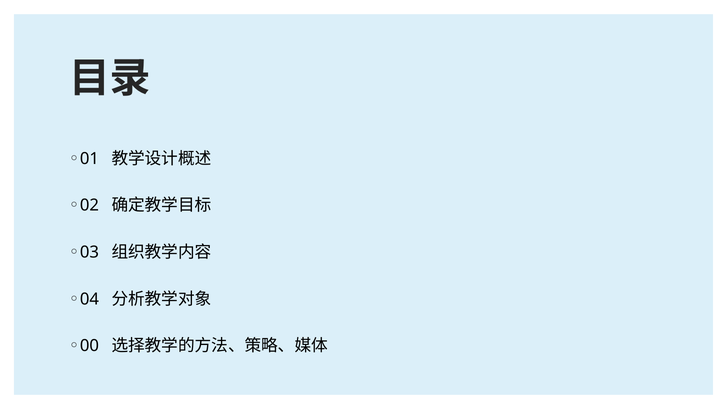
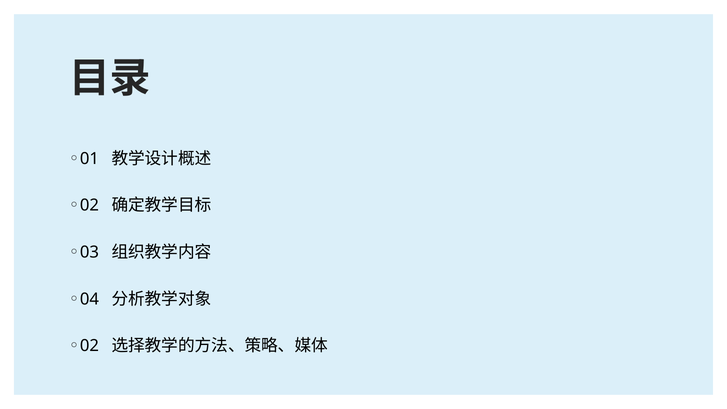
00: 00 -> 02 (89, 346)
